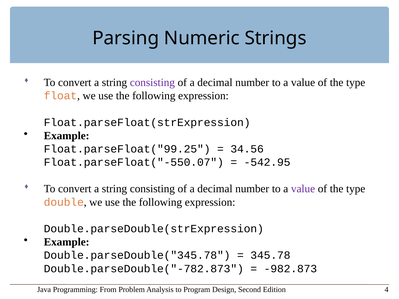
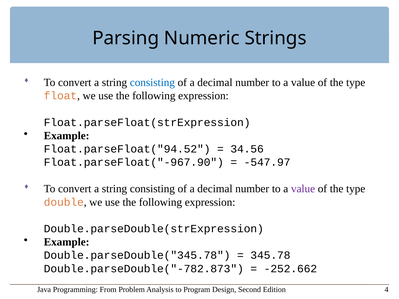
consisting colour: purple -> blue (152, 83)
Float.parseFloat("99.25: Float.parseFloat("99.25 -> Float.parseFloat("94.52 (127, 149)
Float.parseFloat("-550.07: Float.parseFloat("-550.07 -> Float.parseFloat("-967.90 (134, 162)
-542.95: -542.95 -> -547.97 (267, 162)
-982.873: -982.873 -> -252.662 (290, 269)
